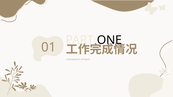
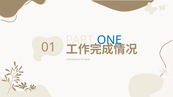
ONE colour: black -> blue (109, 40)
